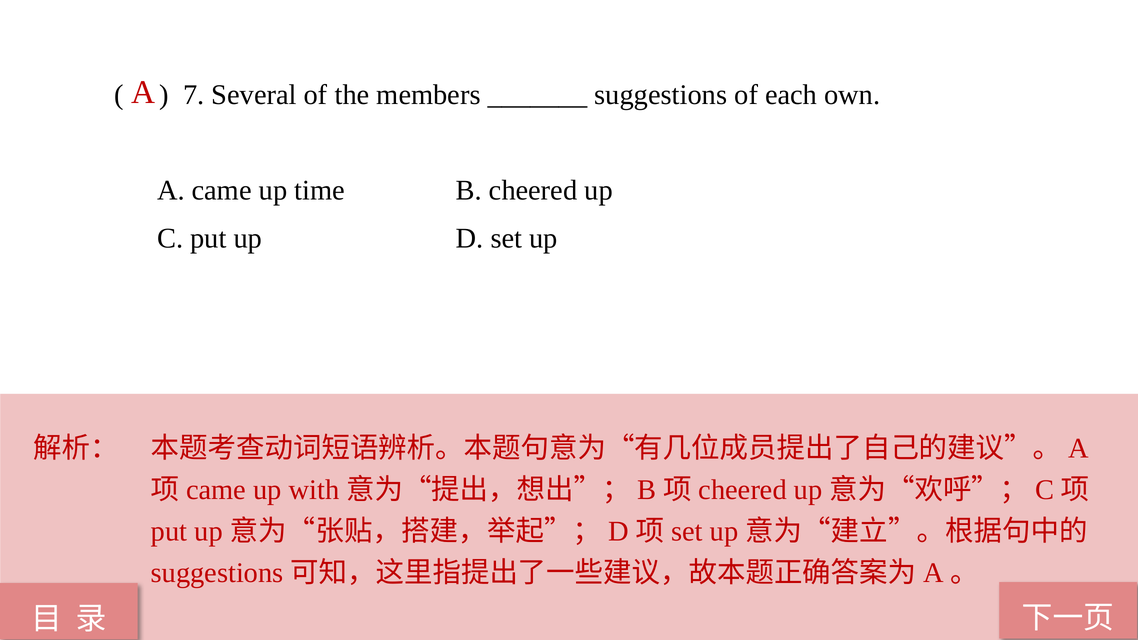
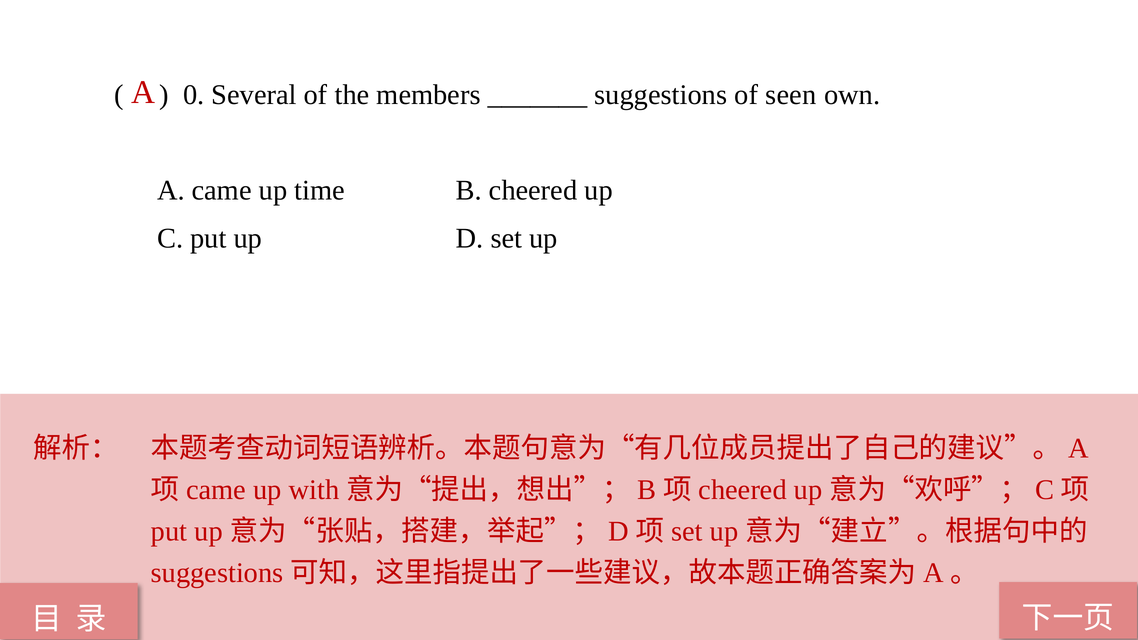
7: 7 -> 0 (194, 95)
each: each -> seen (791, 95)
